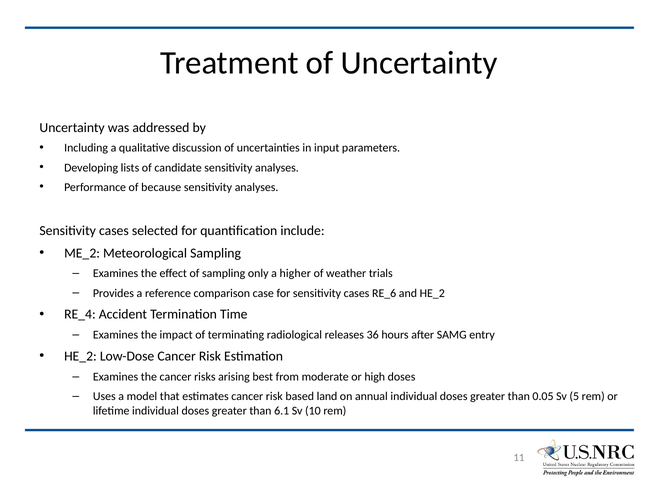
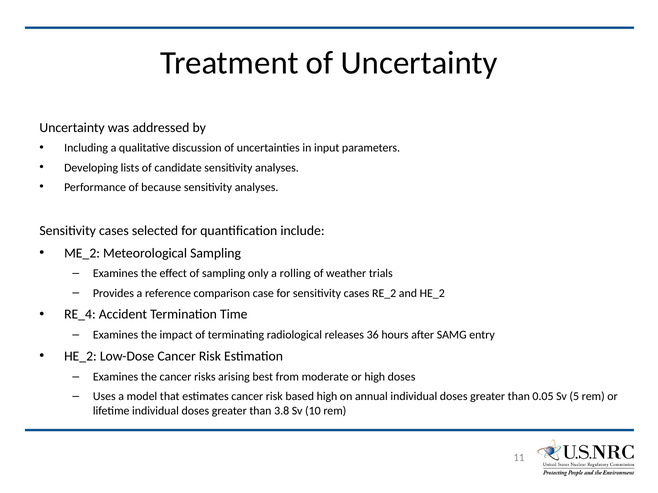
higher: higher -> rolling (295, 274)
RE_6: RE_6 -> RE_2 (384, 293)
based land: land -> high (327, 397)
6.1: 6.1 -> 3.8 (282, 411)
